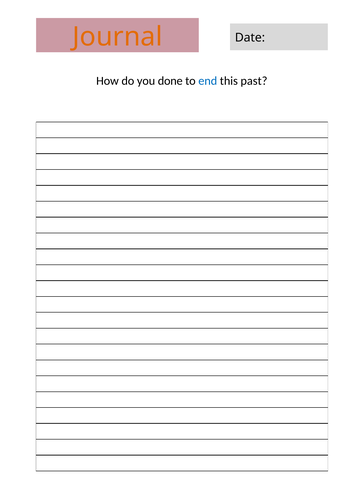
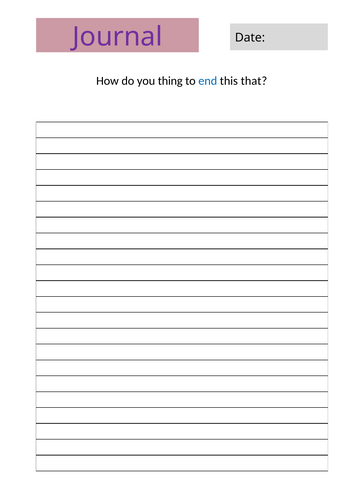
Journal colour: orange -> purple (117, 37)
done: done -> thing (170, 81)
past: past -> that (254, 81)
